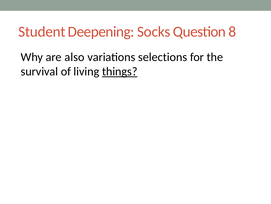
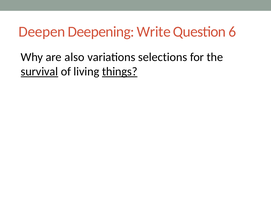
Student: Student -> Deepen (42, 32)
Socks: Socks -> Write (154, 32)
8: 8 -> 6 (232, 32)
survival underline: none -> present (39, 71)
